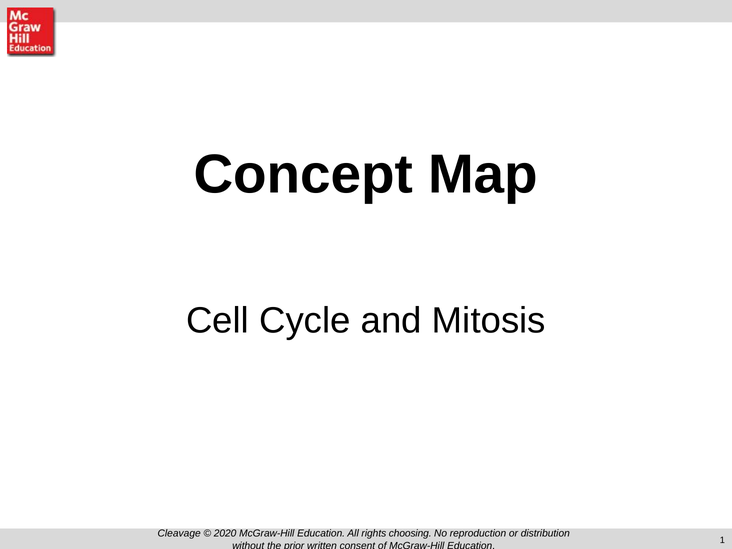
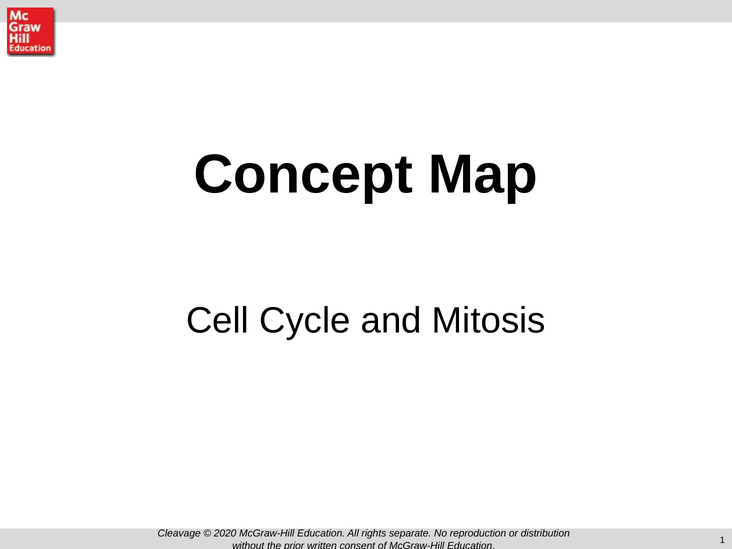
choosing: choosing -> separate (410, 533)
